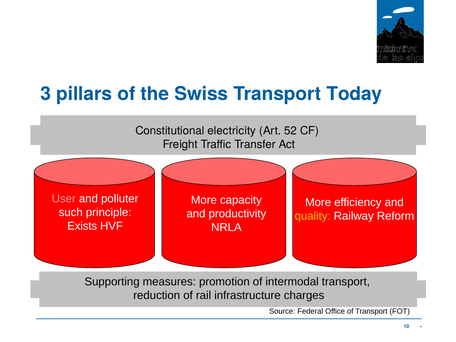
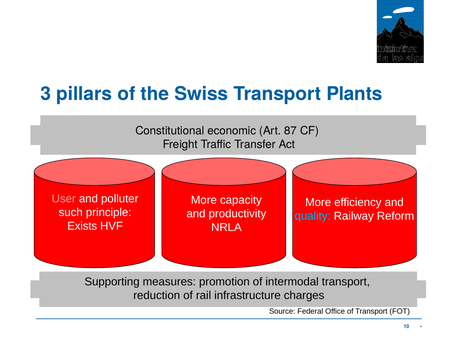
Today: Today -> Plants (354, 94)
electricity: electricity -> economic (232, 131)
52: 52 -> 87 (291, 131)
quality colour: yellow -> light blue (313, 216)
